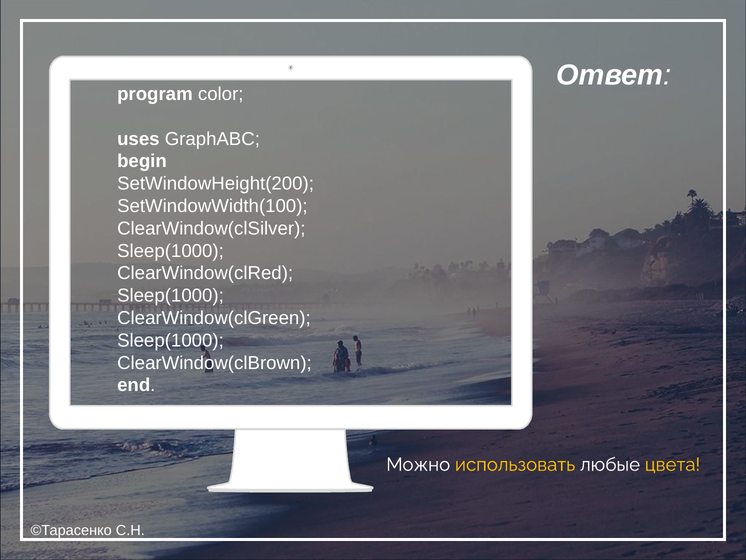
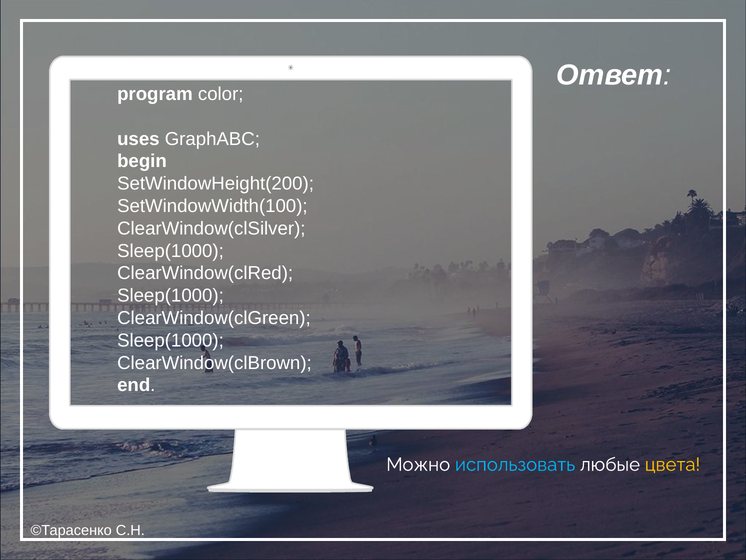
использовать colour: yellow -> light blue (515, 464)
